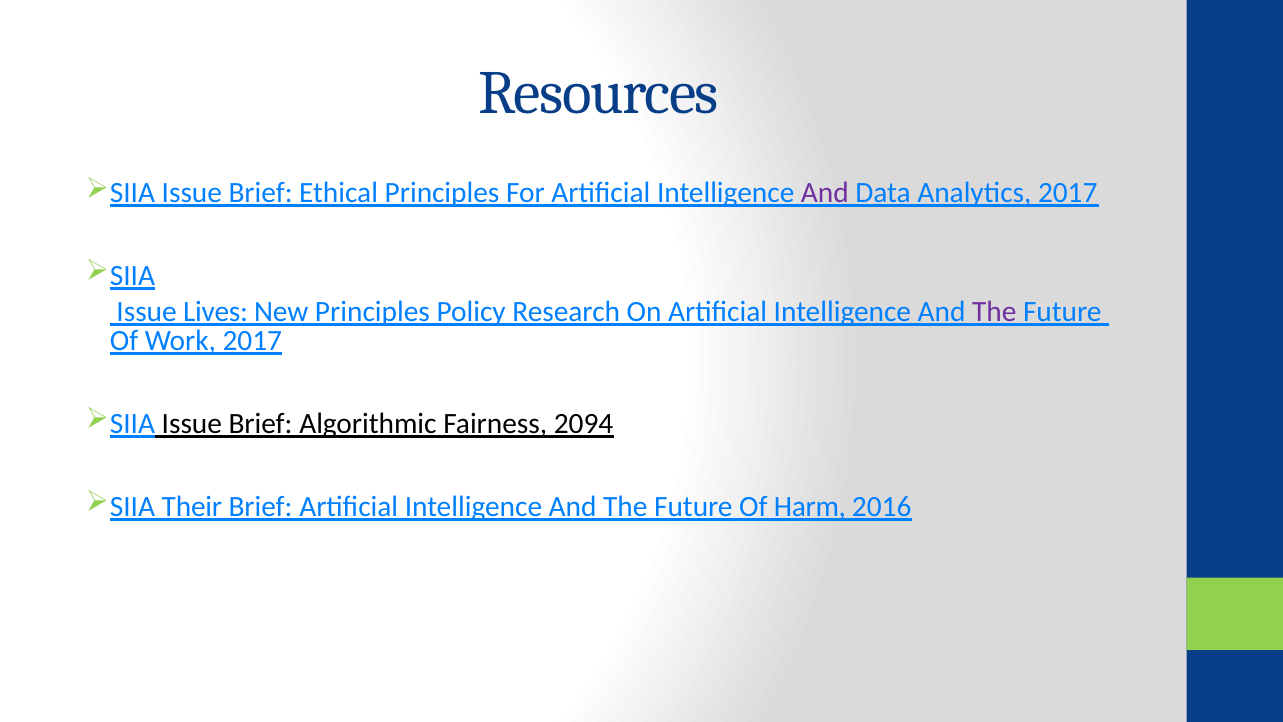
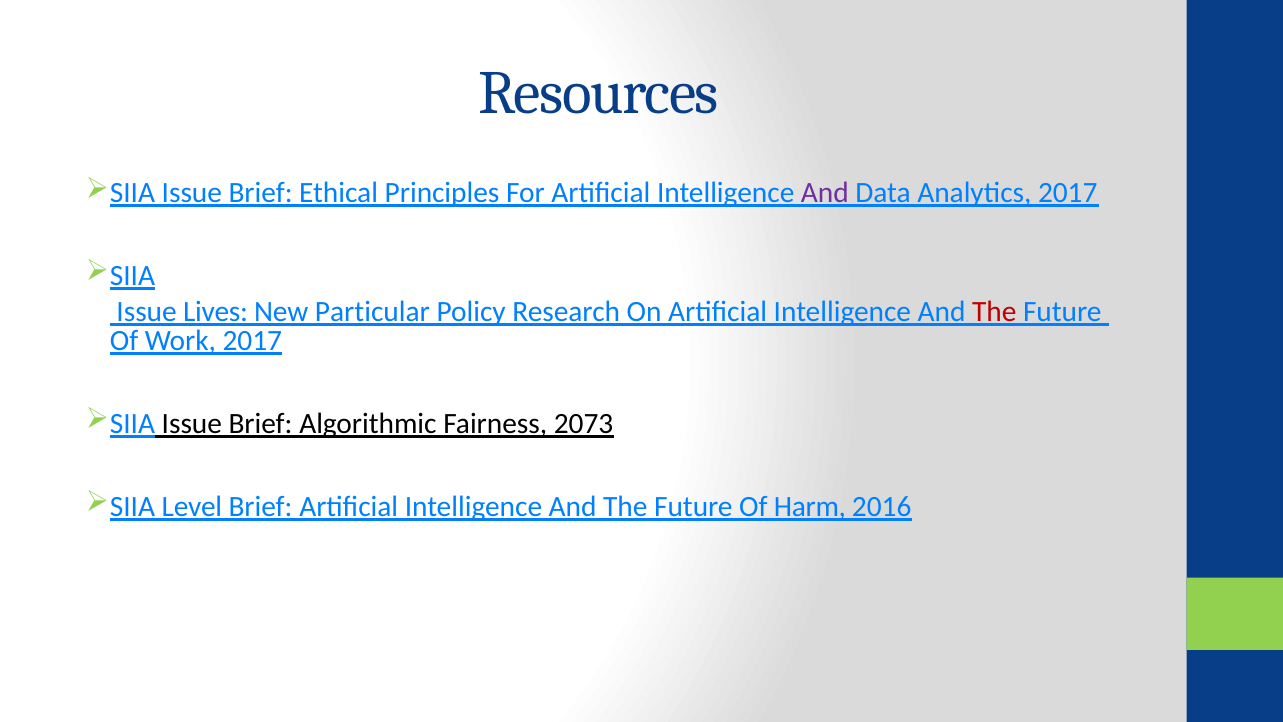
New Principles: Principles -> Particular (372, 311)
The colour: purple -> red (994, 311)
2094: 2094 -> 2073 (584, 424)
Their: Their -> Level (192, 506)
